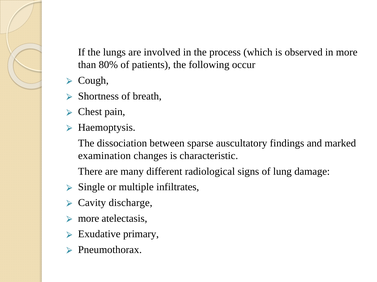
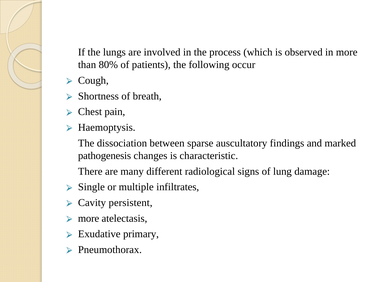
examination: examination -> pathogenesis (105, 156)
discharge: discharge -> persistent (131, 203)
